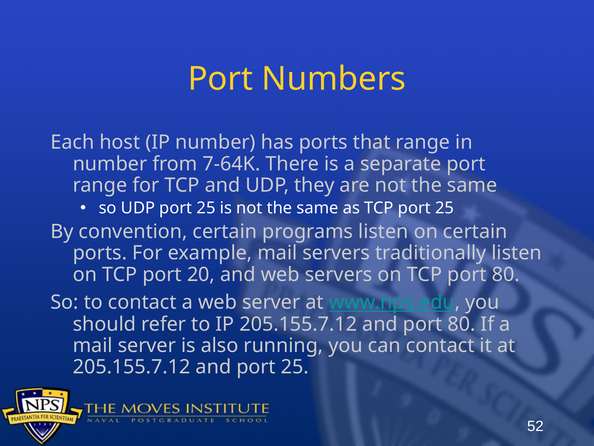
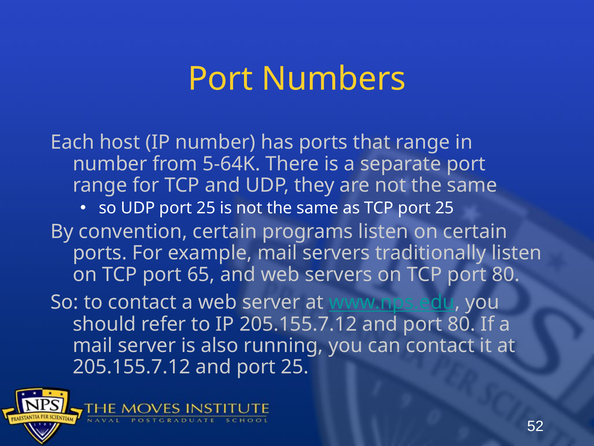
7-64K: 7-64K -> 5-64K (232, 164)
20: 20 -> 65 (201, 274)
